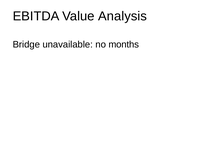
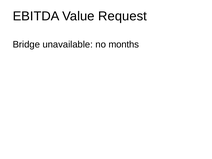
Analysis: Analysis -> Request (122, 16)
